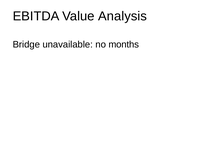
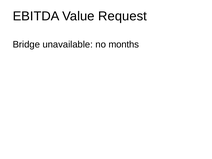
Analysis: Analysis -> Request (122, 16)
